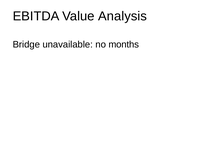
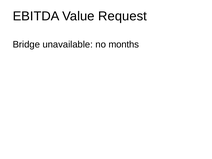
Analysis: Analysis -> Request (122, 16)
